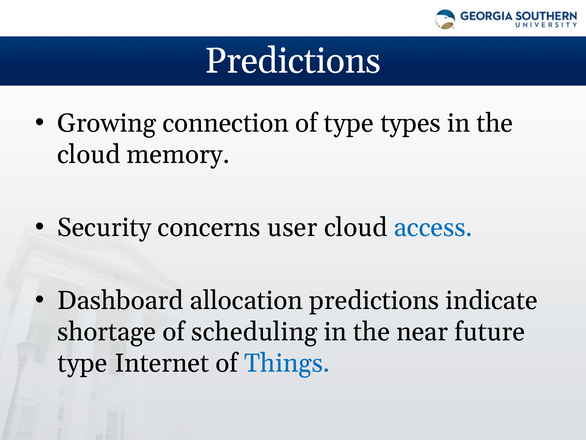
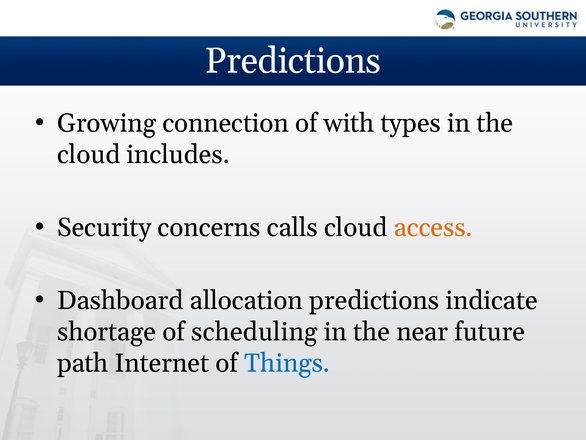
of type: type -> with (349, 123)
memory: memory -> includes (178, 154)
user: user -> calls (292, 227)
access colour: blue -> orange (433, 227)
type: type -> path (83, 363)
